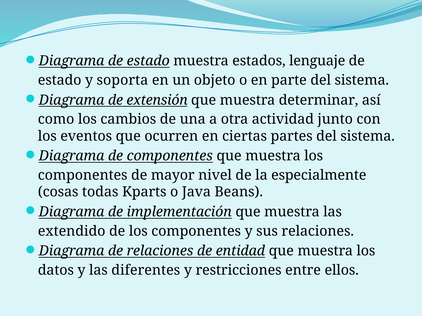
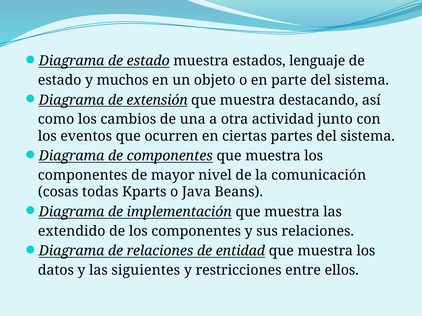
soporta: soporta -> muchos (123, 80)
determinar: determinar -> destacando (319, 100)
especialmente: especialmente -> comunicación (319, 175)
diferentes: diferentes -> siguientes (146, 271)
